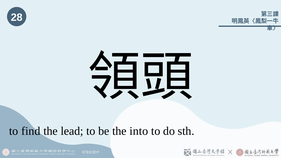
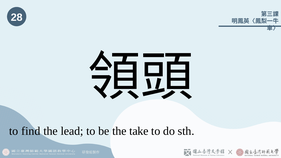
into: into -> take (139, 131)
